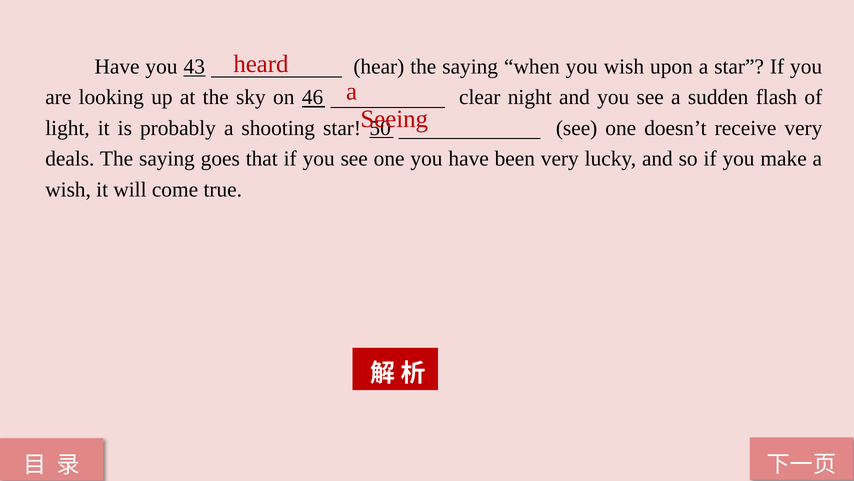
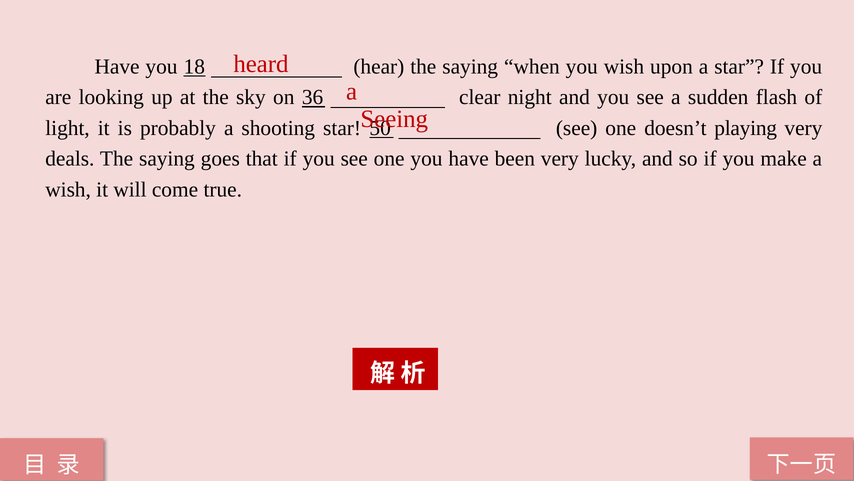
43: 43 -> 18 (194, 66)
46: 46 -> 36 (313, 97)
receive: receive -> playing (746, 128)
